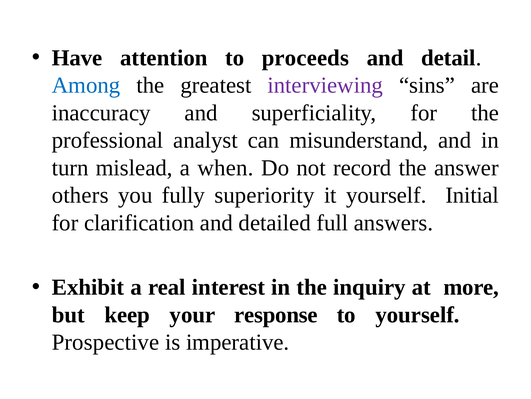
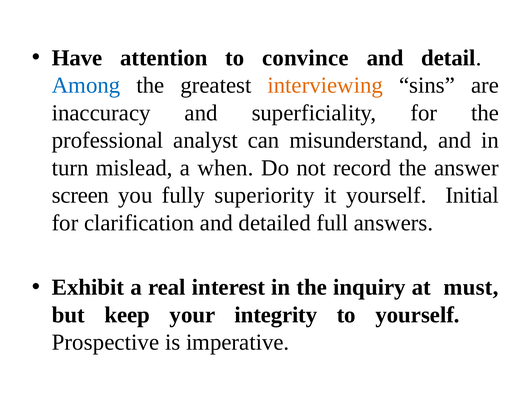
proceeds: proceeds -> convince (305, 58)
interviewing colour: purple -> orange (325, 85)
others: others -> screen (80, 195)
more: more -> must (471, 287)
response: response -> integrity (276, 314)
